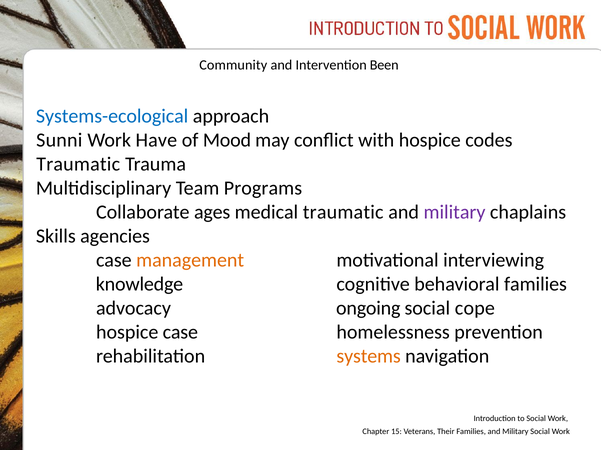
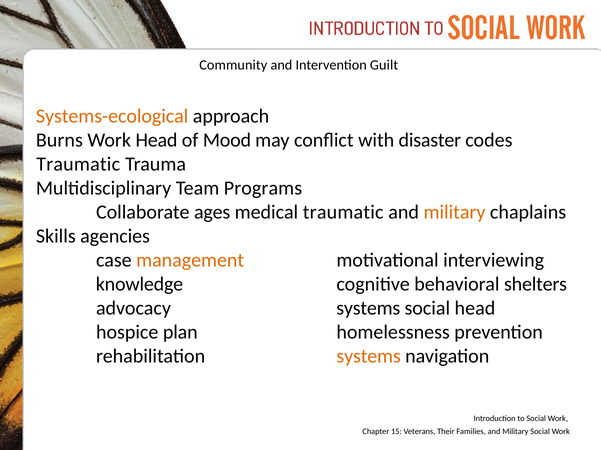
Been: Been -> Guilt (384, 65)
Systems-ecological colour: blue -> orange (112, 117)
Sunni: Sunni -> Burns (59, 141)
Work Have: Have -> Head (156, 141)
with hospice: hospice -> disaster (430, 141)
military colour: purple -> orange (455, 213)
behavioral families: families -> shelters (536, 285)
advocacy ongoing: ongoing -> systems (368, 309)
social cope: cope -> head (475, 309)
hospice case: case -> plan (180, 333)
